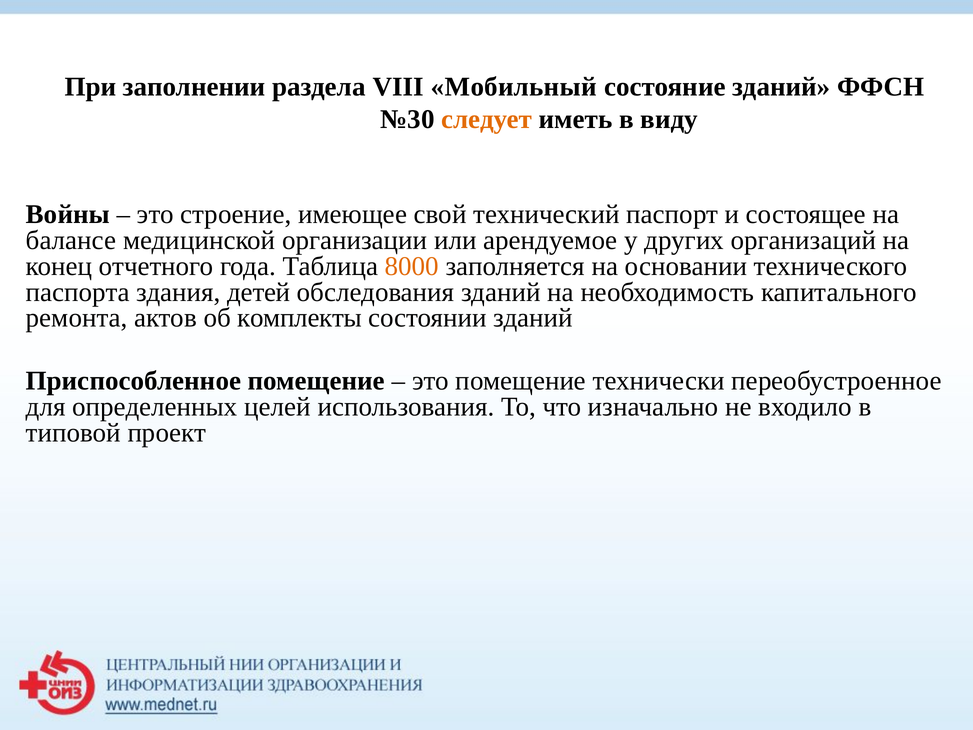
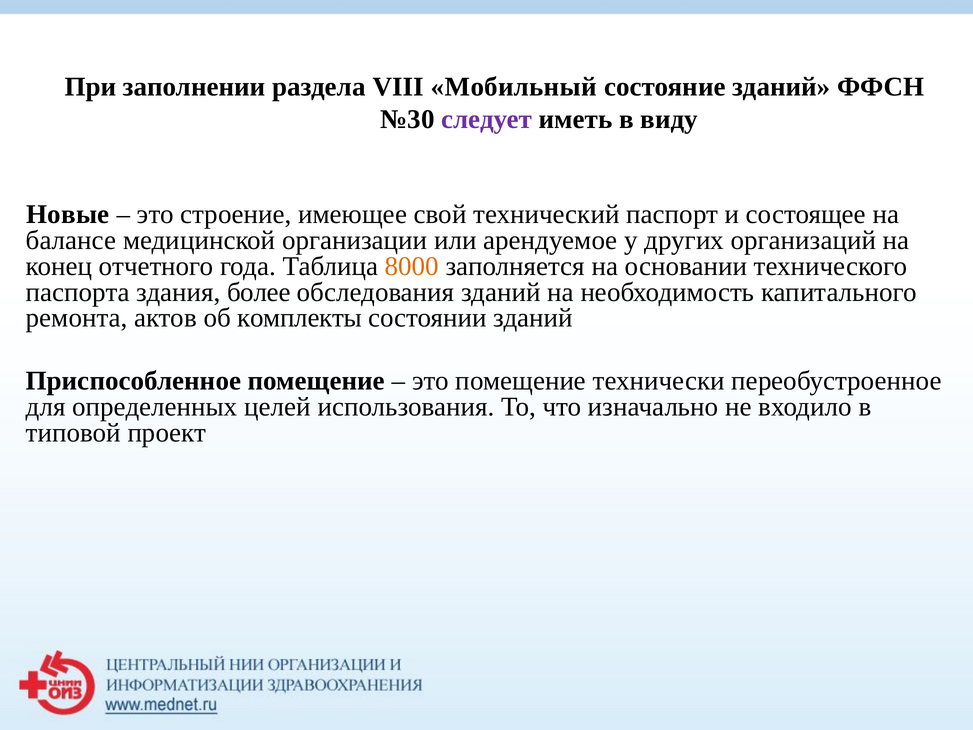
следует colour: orange -> purple (487, 119)
Войны: Войны -> Новые (68, 214)
детей: детей -> более (259, 292)
